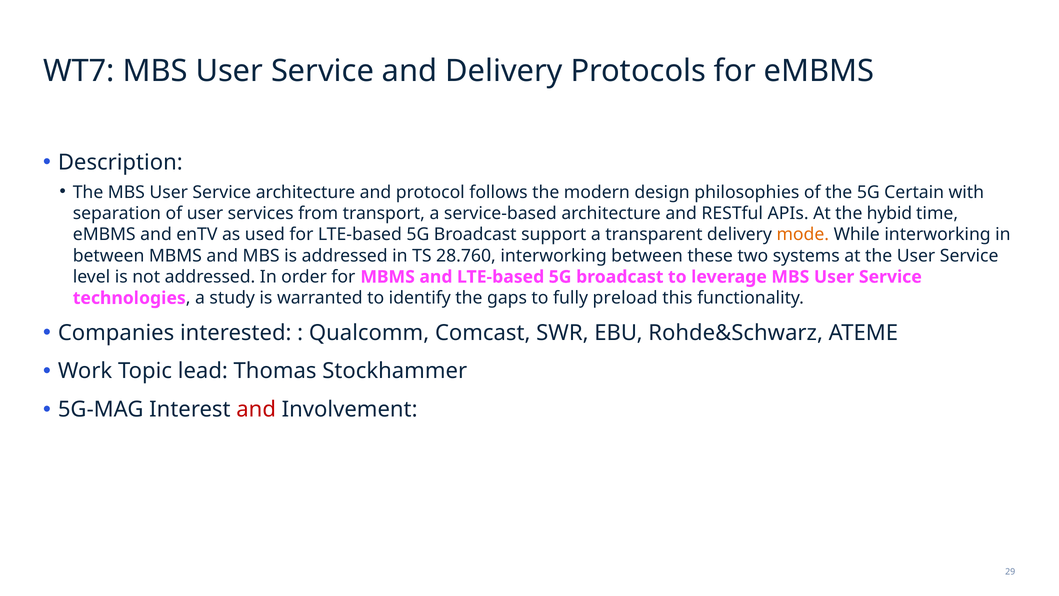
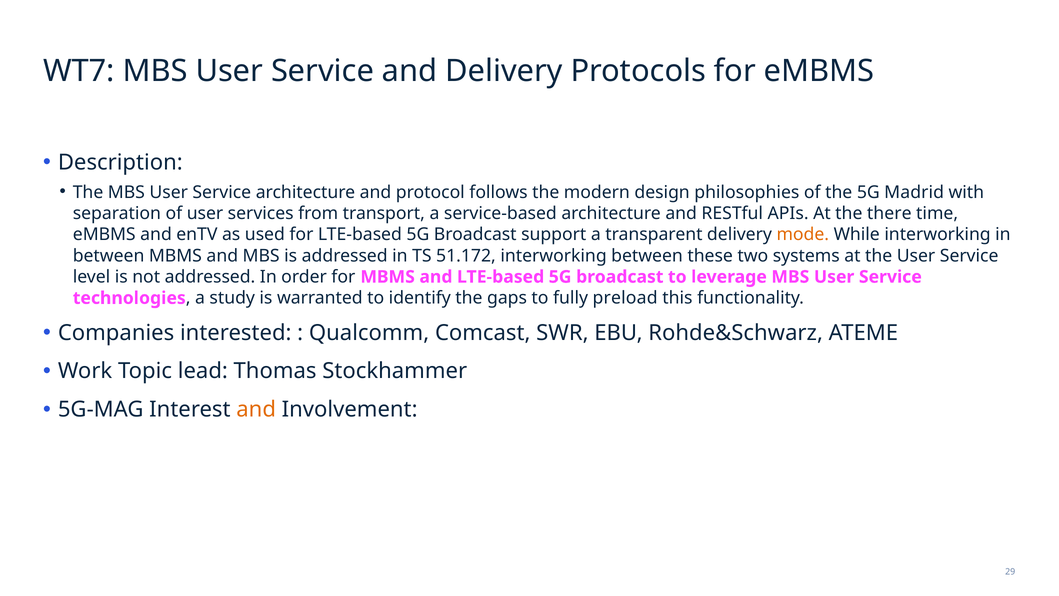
Certain: Certain -> Madrid (914, 192)
hybid: hybid -> there (889, 213)
28.760: 28.760 -> 51.172 (466, 256)
and colour: red -> orange (256, 409)
